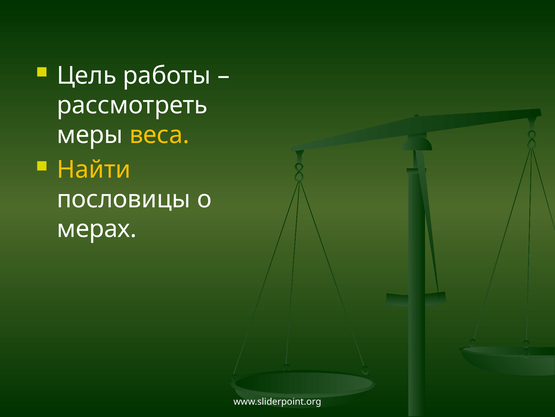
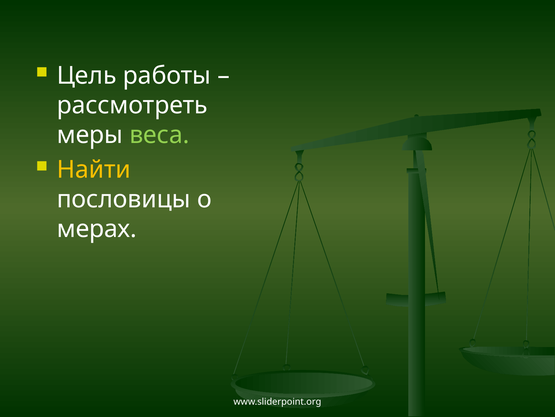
веса colour: yellow -> light green (159, 135)
